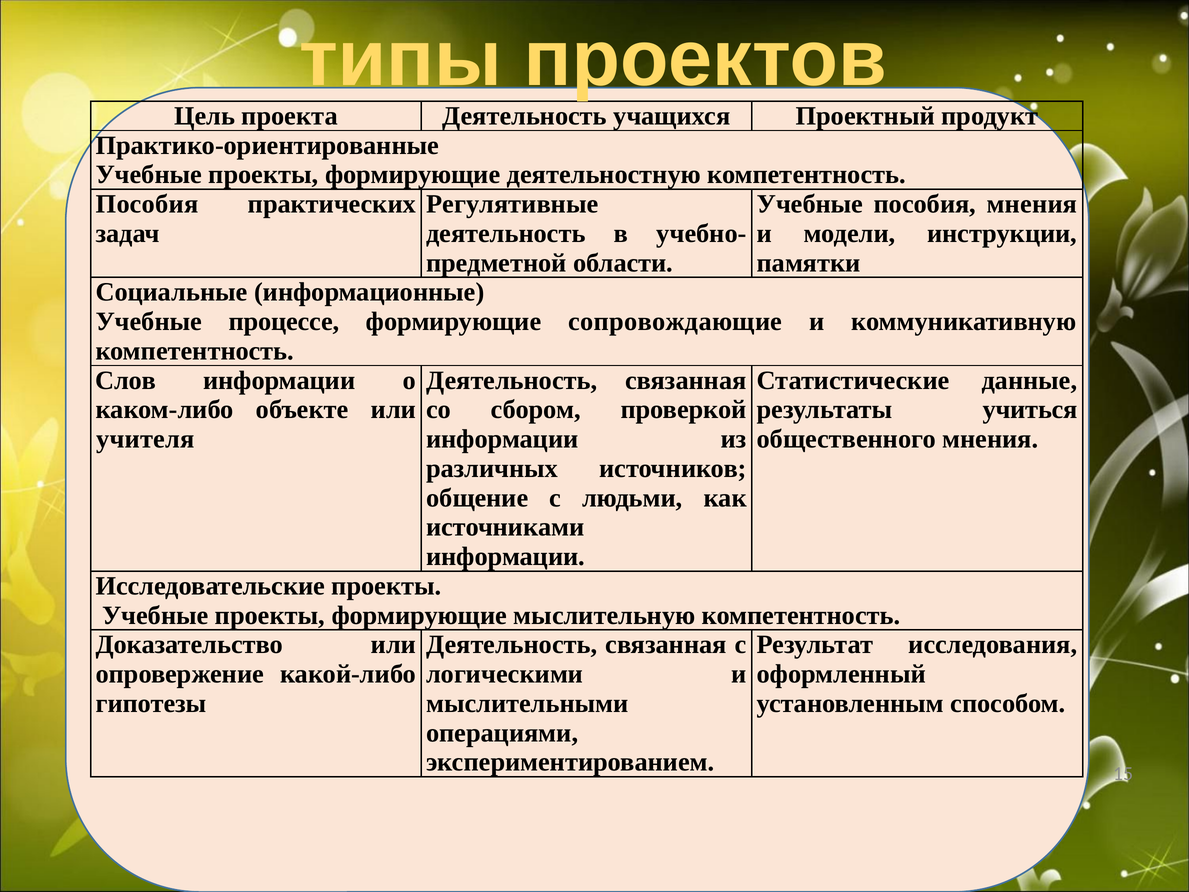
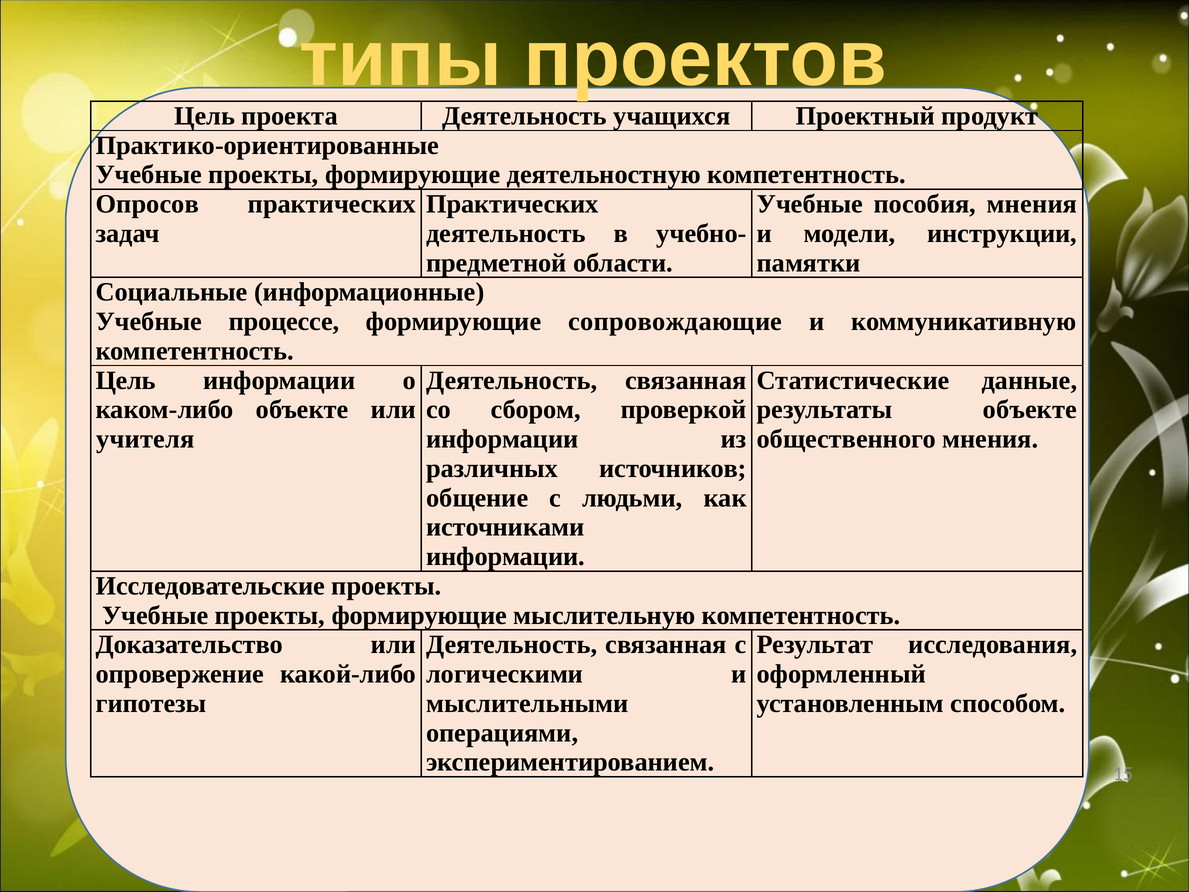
Пособия: Пособия -> Опросов (147, 204)
Регулятивные: Регулятивные -> Практических (512, 204)
Слов: Слов -> Цель (126, 380)
результаты учиться: учиться -> объекте (1030, 410)
